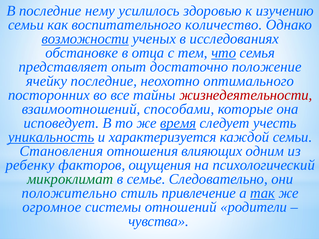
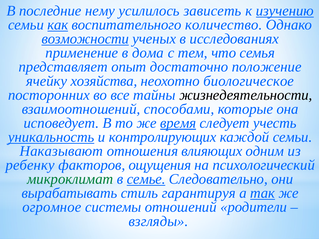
здоровью: здоровью -> зависеть (212, 11)
изучению underline: none -> present (285, 11)
как underline: none -> present (58, 25)
обстановке: обстановке -> применение (82, 53)
отца: отца -> дома (148, 53)
что underline: present -> none (224, 53)
ячейку последние: последние -> хозяйства (104, 81)
оптимального: оптимального -> биологическое (249, 81)
жизнедеятельности colour: red -> black (246, 95)
характеризуется: характеризуется -> контролирующих (163, 137)
Становления: Становления -> Наказывают (61, 151)
семье underline: none -> present (146, 179)
положительно: положительно -> вырабатывать (69, 193)
привлечение: привлечение -> гарантируя (199, 193)
чувства: чувства -> взгляды (158, 221)
